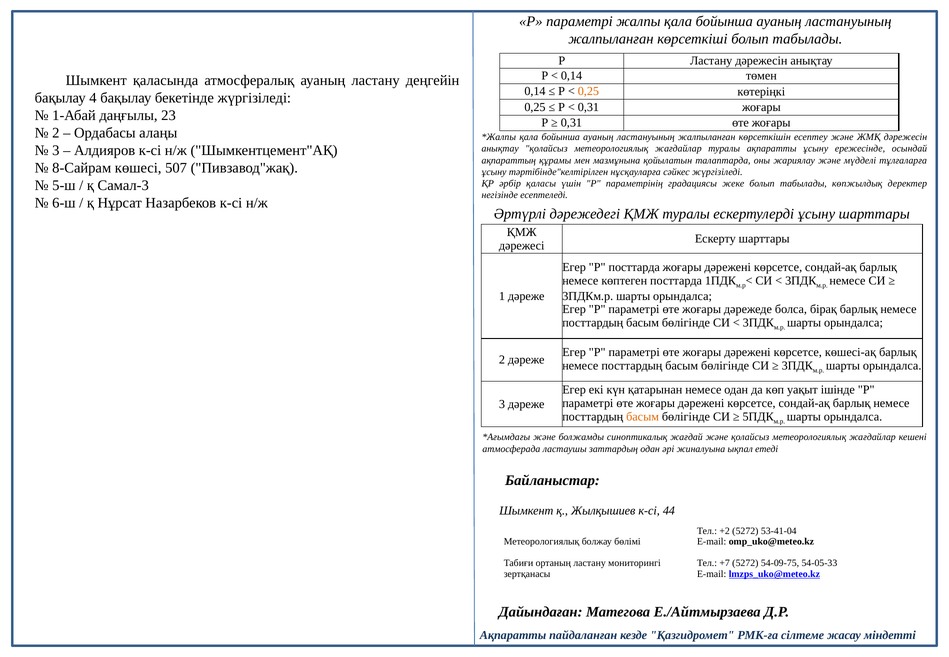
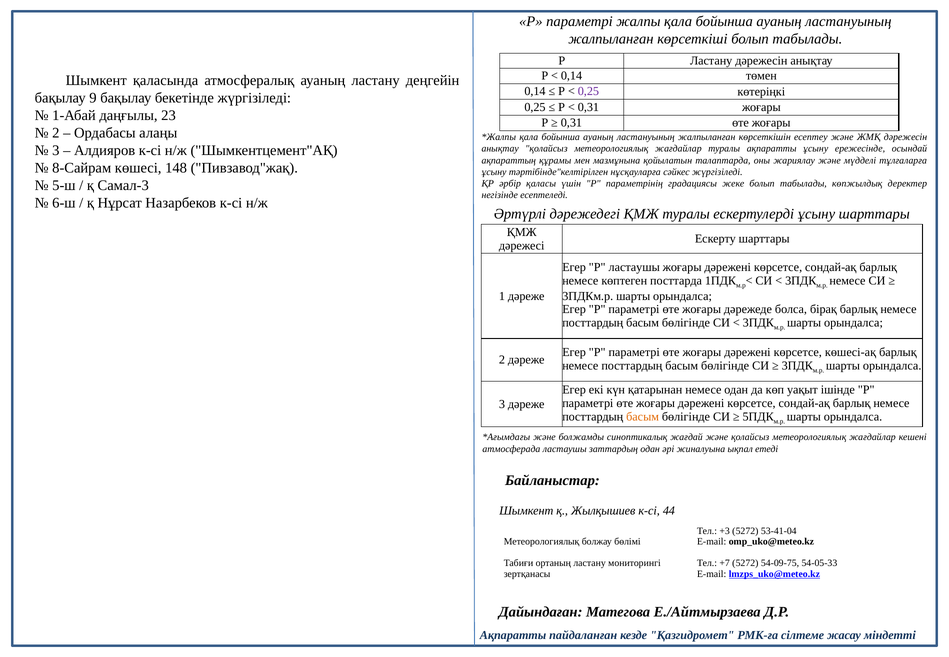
0,25 colour: orange -> purple (588, 91)
4: 4 -> 9 (93, 98)
507: 507 -> 148 (176, 168)
Р посттарда: посттарда -> ластаушы (634, 267)
+2: +2 -> +3 (725, 531)
